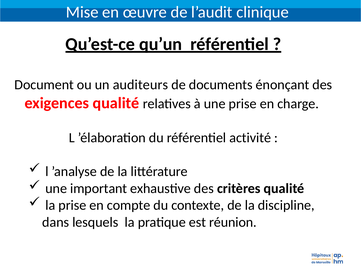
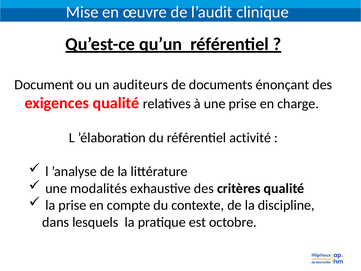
important: important -> modalités (99, 188)
réunion: réunion -> octobre (233, 222)
